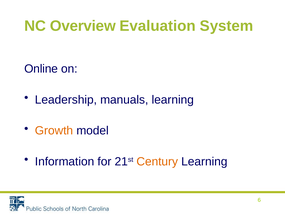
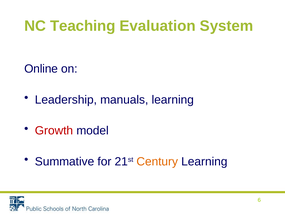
Overview: Overview -> Teaching (83, 26)
Growth colour: orange -> red (54, 131)
Information: Information -> Summative (65, 161)
